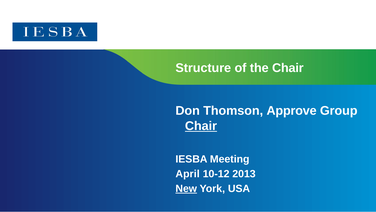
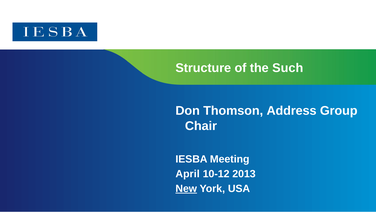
the Chair: Chair -> Such (288, 68)
Approve: Approve -> Address (292, 111)
Chair underline: present -> none (201, 126)
